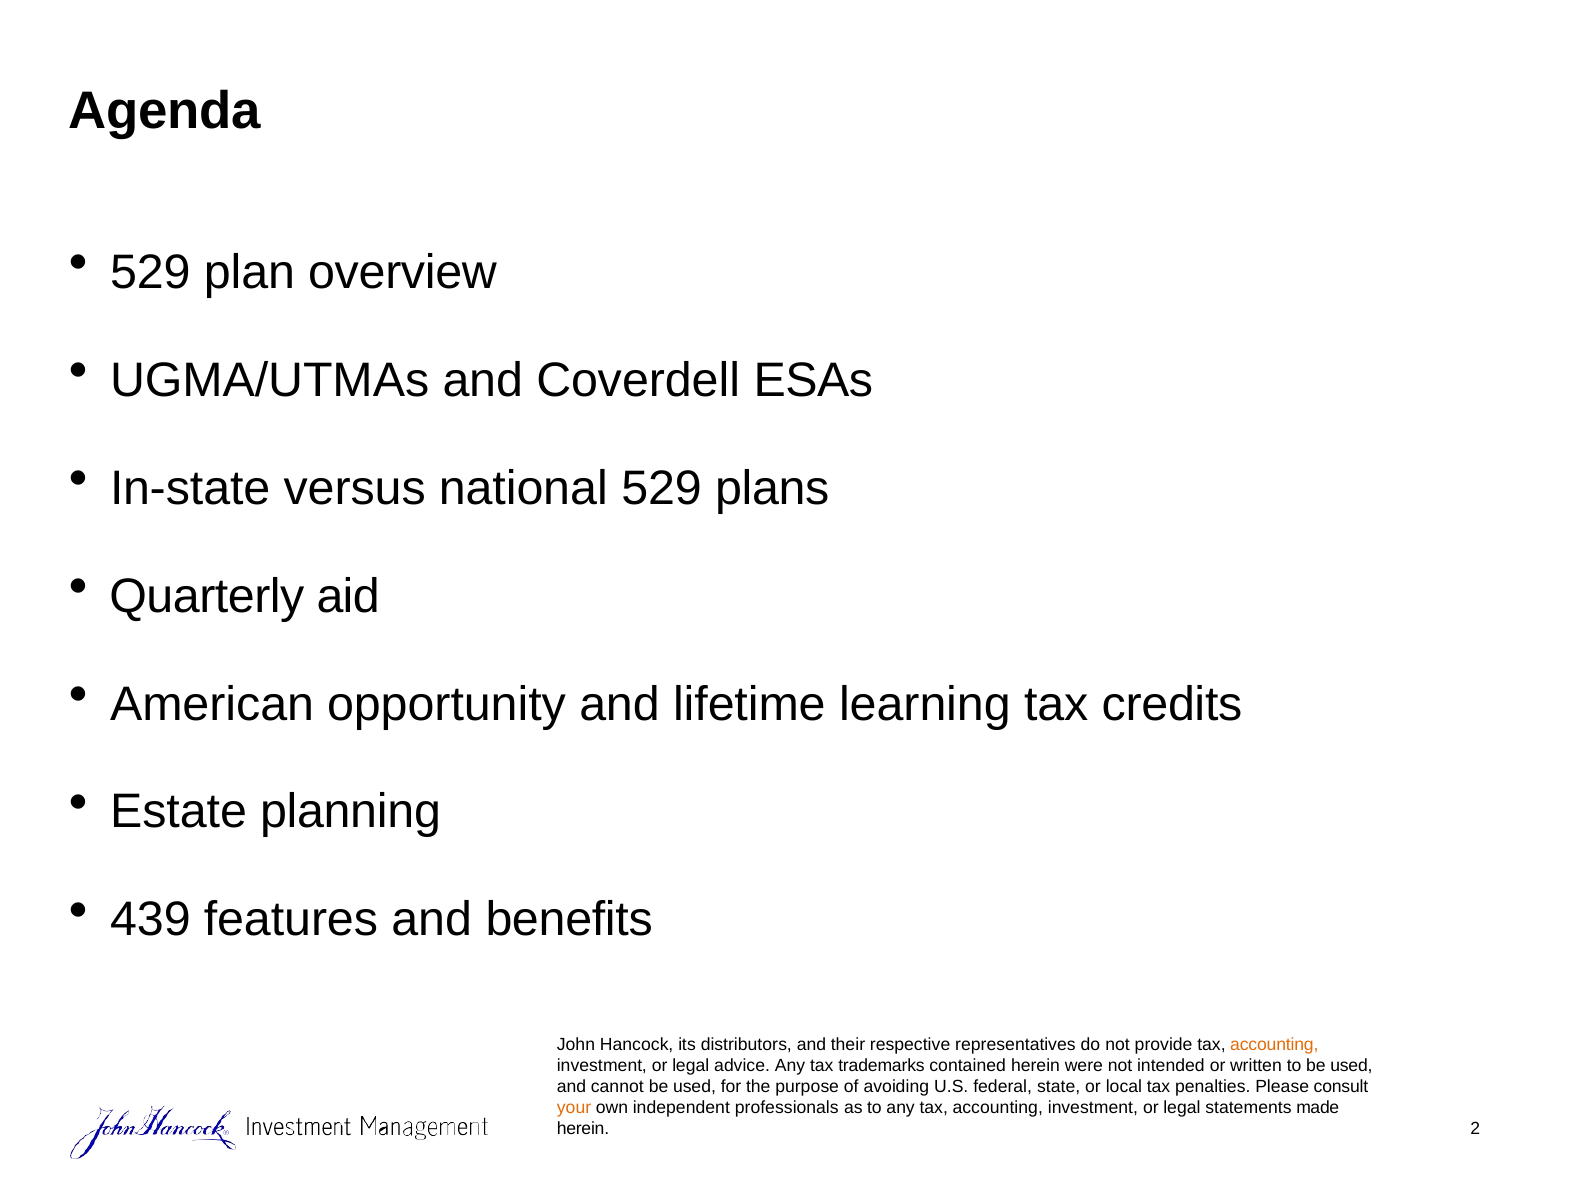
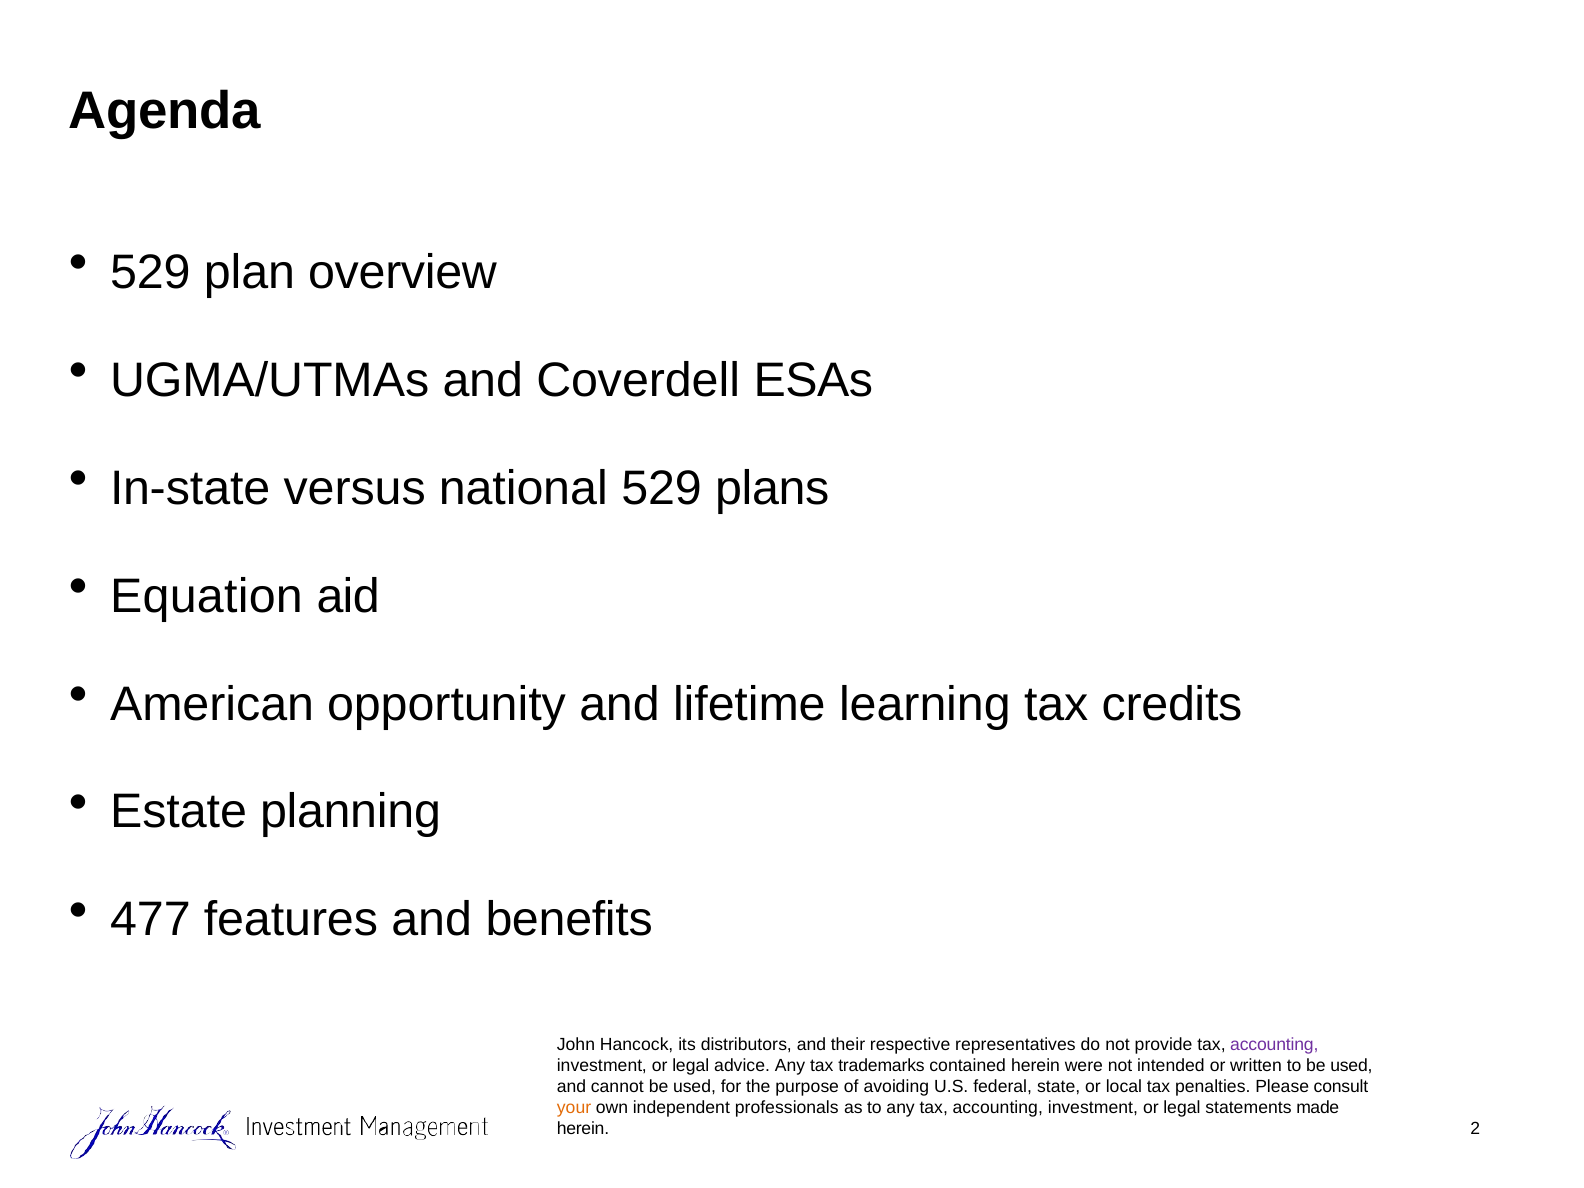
Quarterly: Quarterly -> Equation (206, 596)
439: 439 -> 477 (150, 920)
accounting colour: orange -> purple (1274, 1044)
